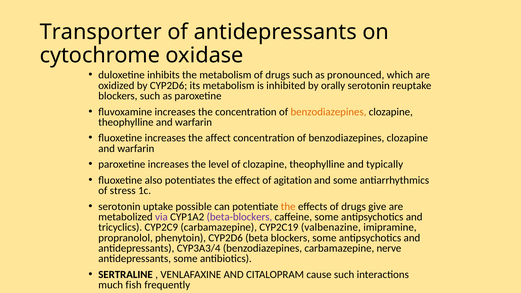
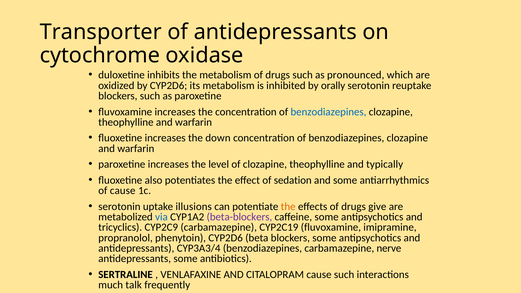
benzodiazepines colour: orange -> blue (328, 112)
affect: affect -> down (218, 138)
agitation: agitation -> sedation (293, 180)
of stress: stress -> cause (123, 191)
possible: possible -> illusions (194, 207)
via colour: purple -> blue (161, 217)
CYP2C19 valbenazine: valbenazine -> fluvoxamine (331, 227)
fish: fish -> talk (134, 285)
